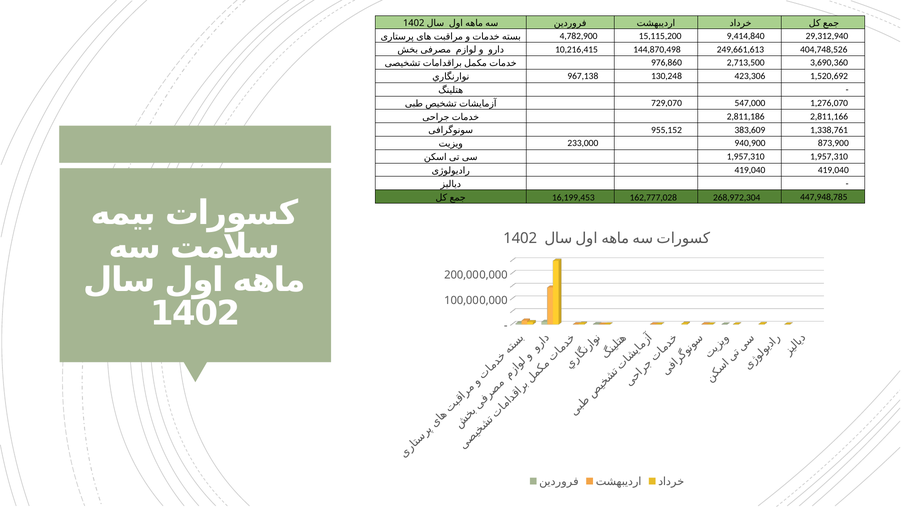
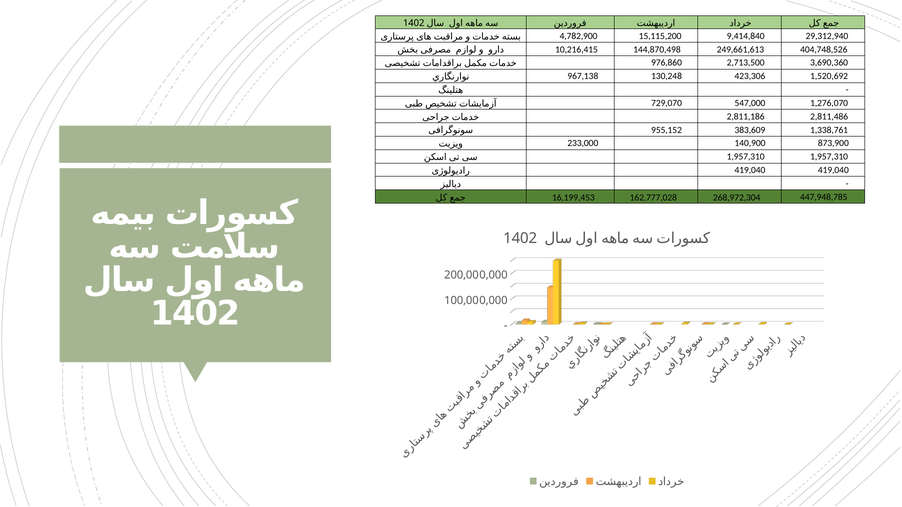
2,811,166: 2,811,166 -> 2,811,486 (829, 117)
940,900: 940,900 -> 140,900 (750, 143)
